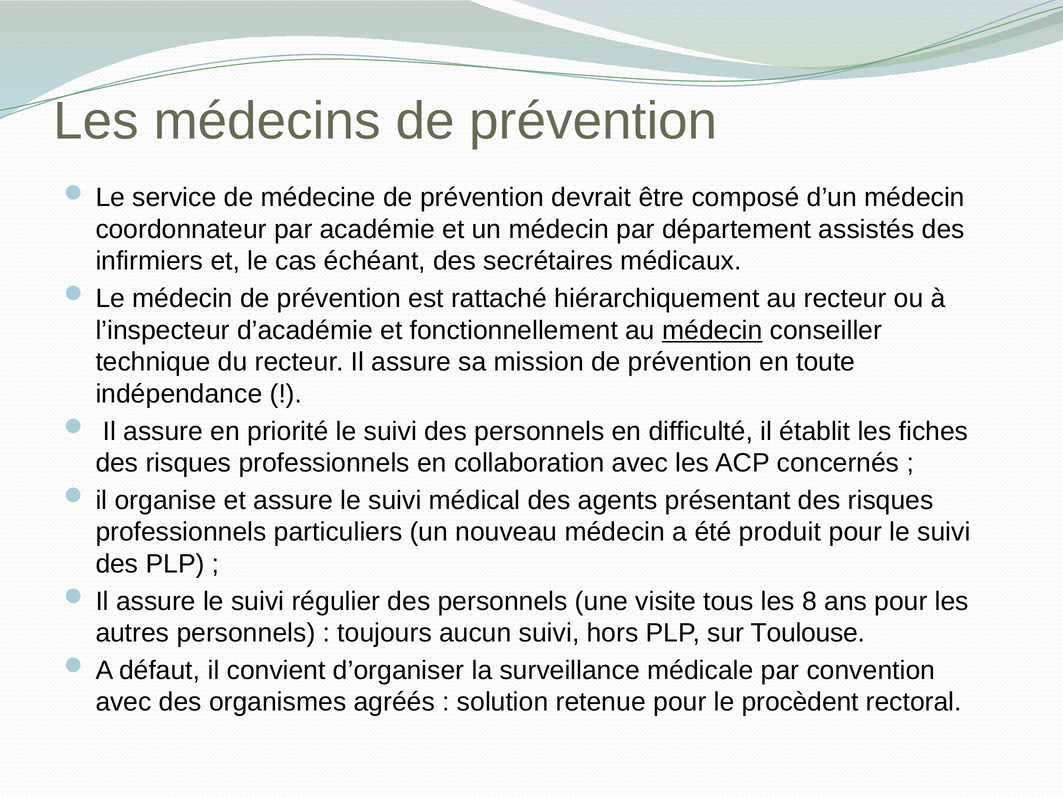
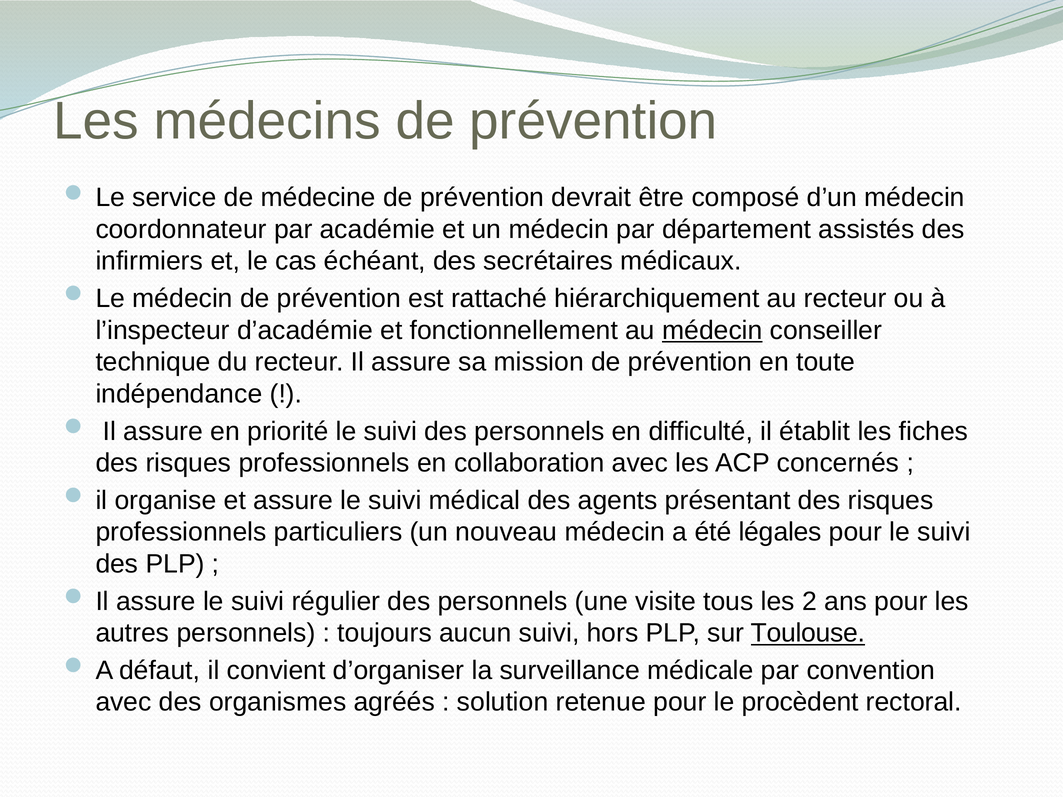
produit: produit -> légales (780, 532)
8: 8 -> 2 (809, 601)
Toulouse underline: none -> present (808, 633)
